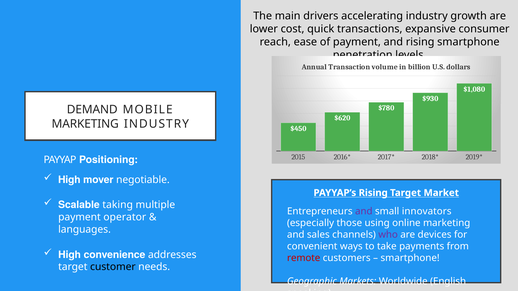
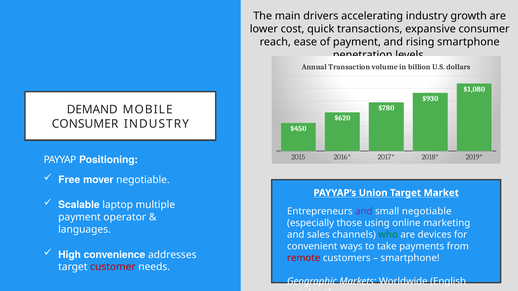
MARKETING: MARKETING -> CONSUMER (85, 124)
High: High -> Free (69, 180)
PAYYAP’s Rising: Rising -> Union (373, 193)
taking: taking -> laptop (118, 205)
small innovators: innovators -> negotiable (427, 212)
who colour: purple -> green (388, 235)
customer colour: black -> red (113, 267)
